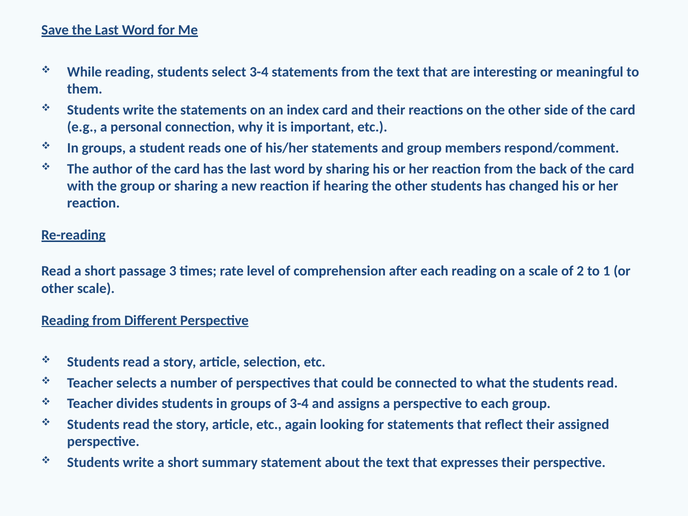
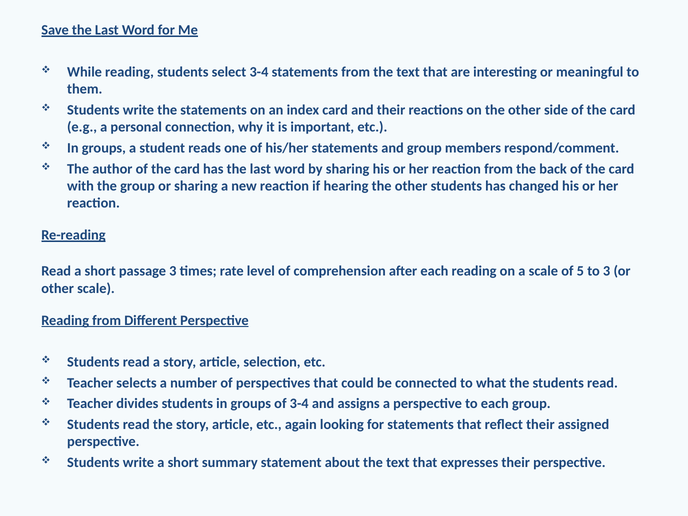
2: 2 -> 5 (580, 271)
to 1: 1 -> 3 (607, 271)
